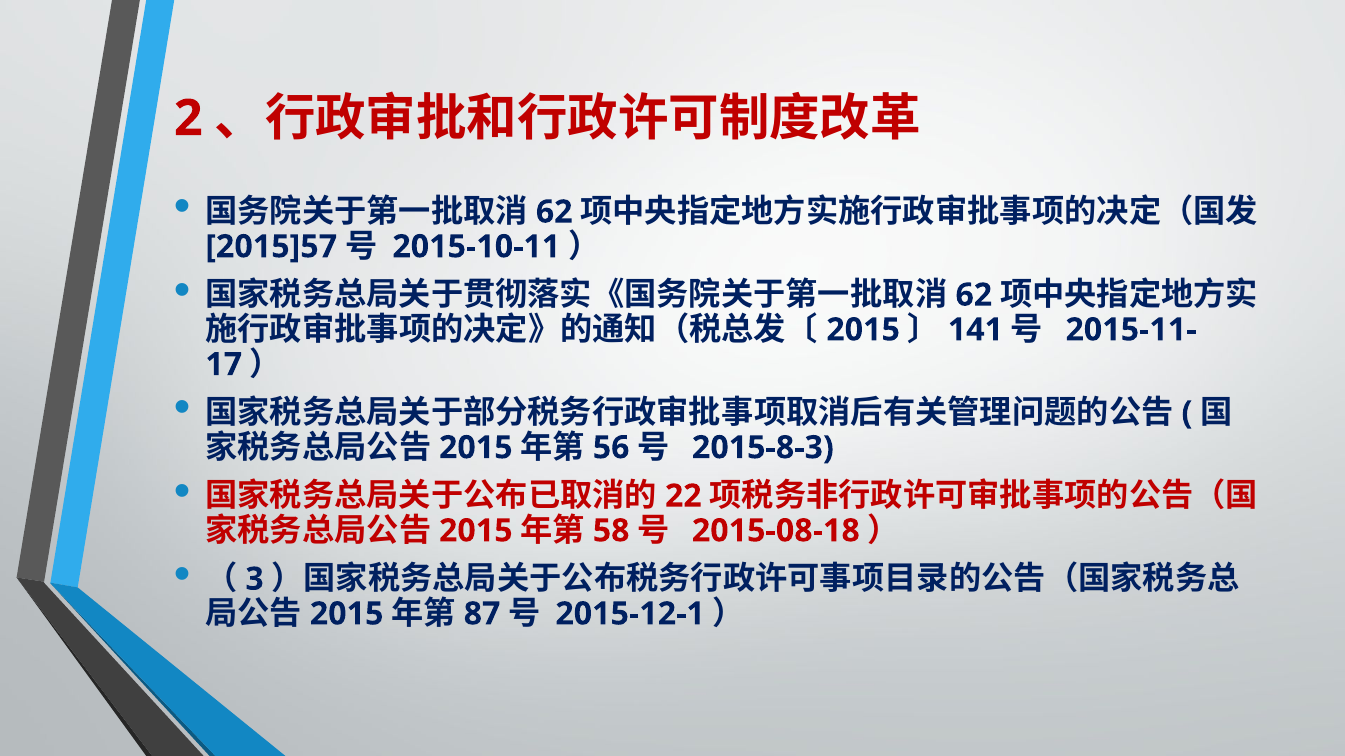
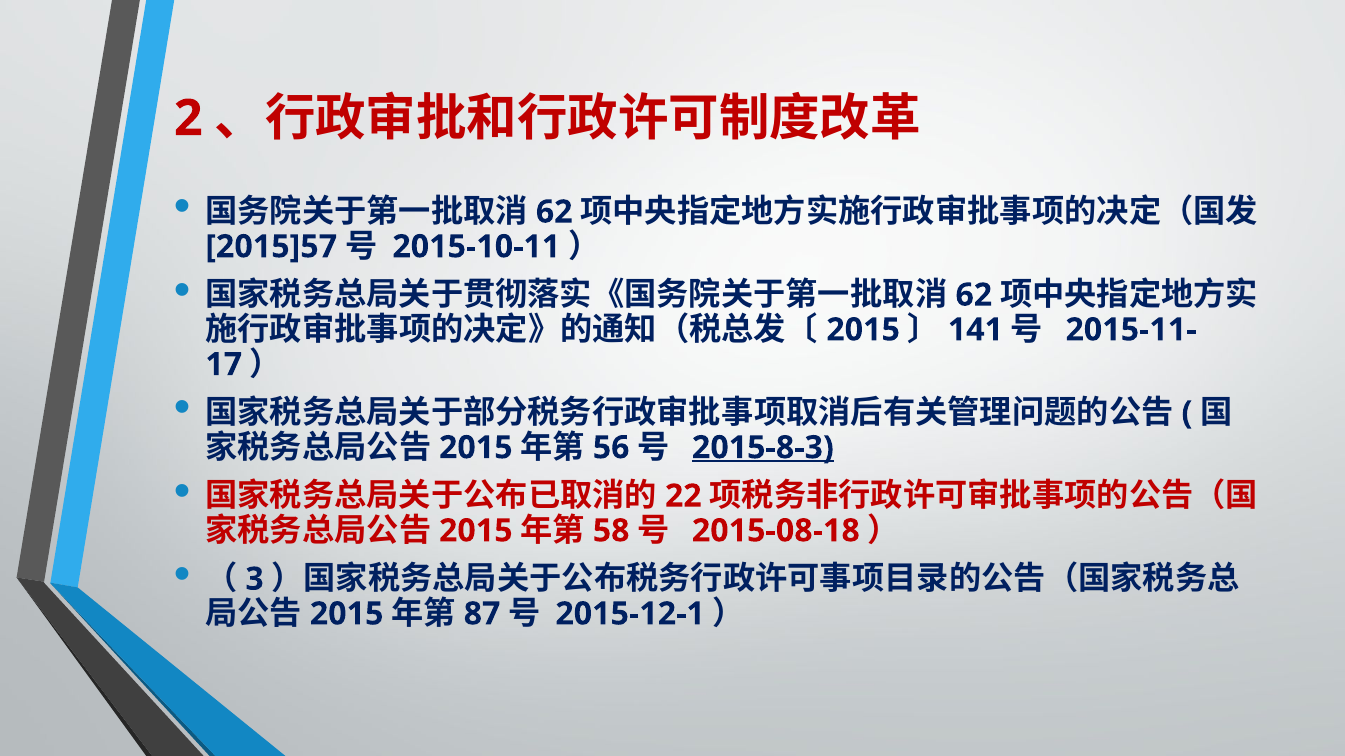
2015-8-3 underline: none -> present (763, 448)
